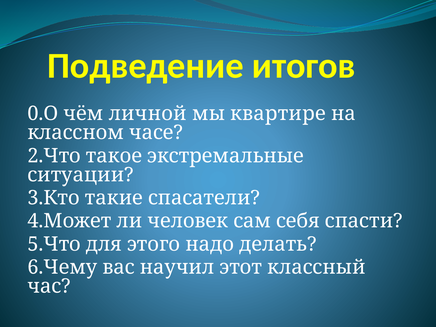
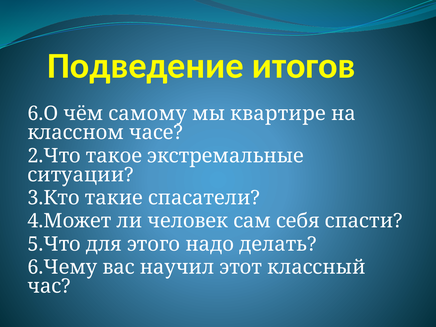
0.О: 0.О -> 6.О (43, 114)
личной: личной -> самому (148, 114)
